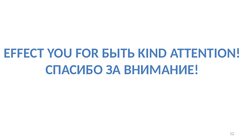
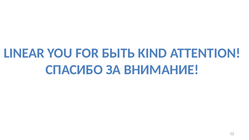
EFFECT: EFFECT -> LINEAR (24, 53)
